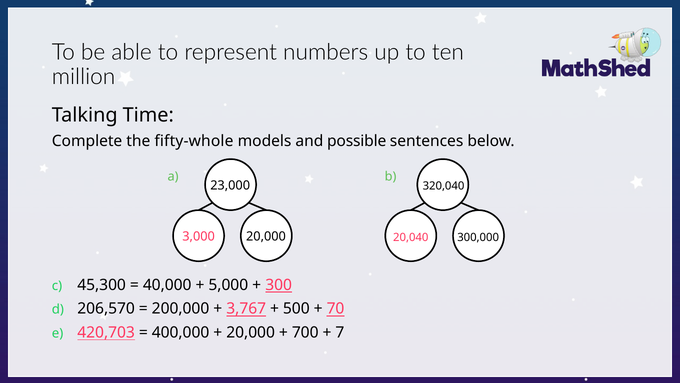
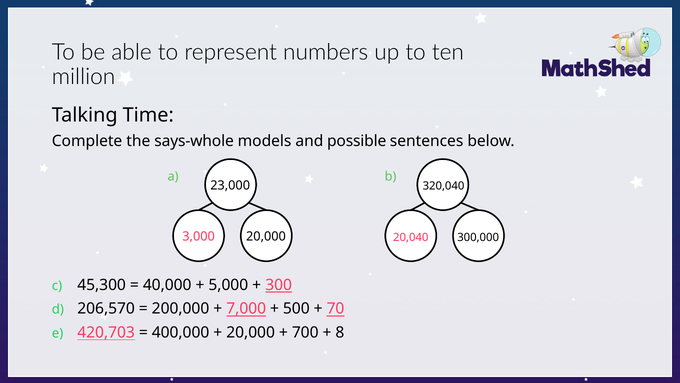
fifty-whole: fifty-whole -> says-whole (194, 141)
3,767: 3,767 -> 7,000 (246, 308)
7: 7 -> 8 (340, 332)
